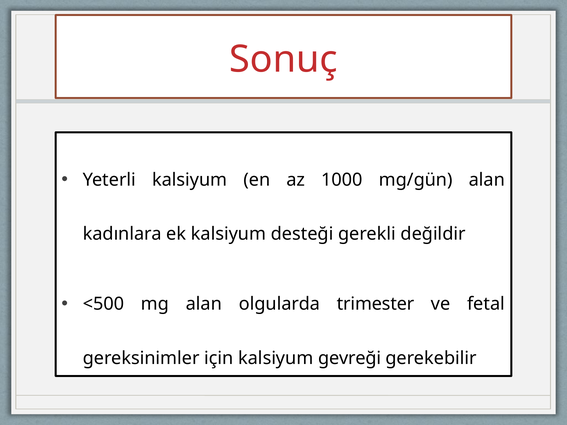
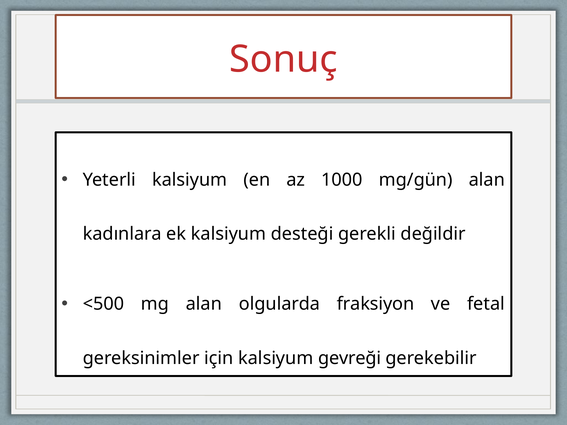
trimester: trimester -> fraksiyon (376, 304)
